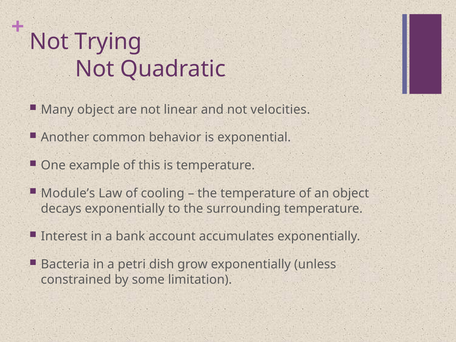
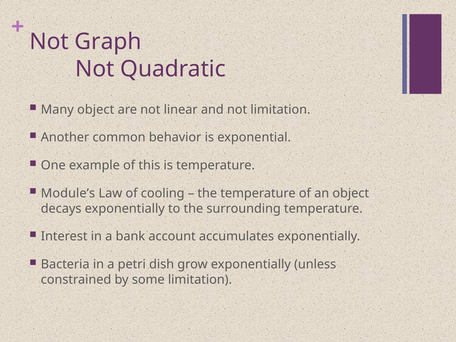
Trying: Trying -> Graph (108, 42)
not velocities: velocities -> limitation (280, 110)
